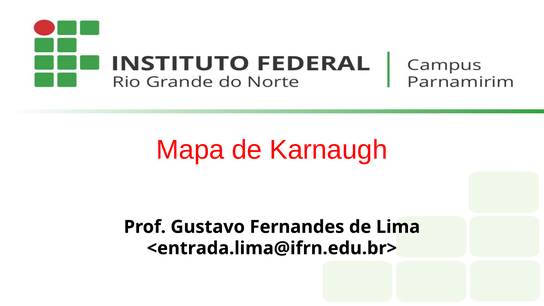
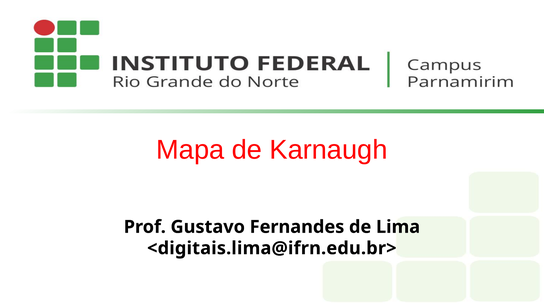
<entrada.lima@ifrn.edu.br>: <entrada.lima@ifrn.edu.br> -> <digitais.lima@ifrn.edu.br> (272, 248)
